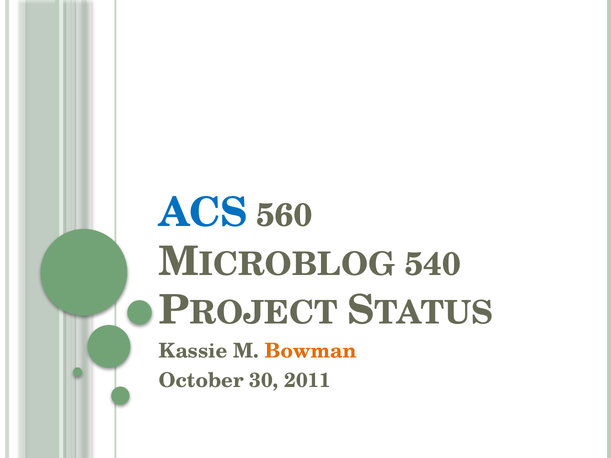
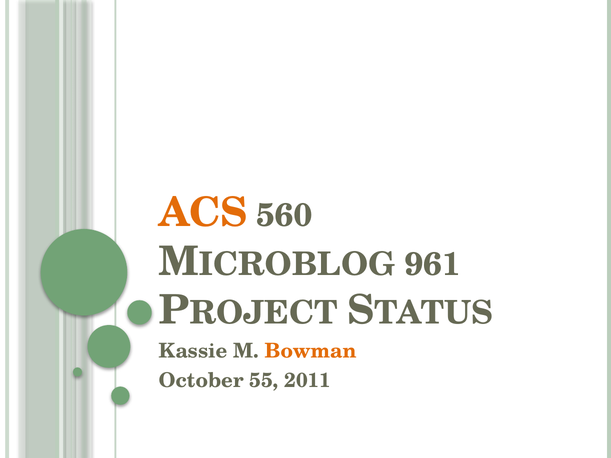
ACS colour: blue -> orange (203, 213)
540: 540 -> 961 (433, 265)
30: 30 -> 55 (264, 381)
